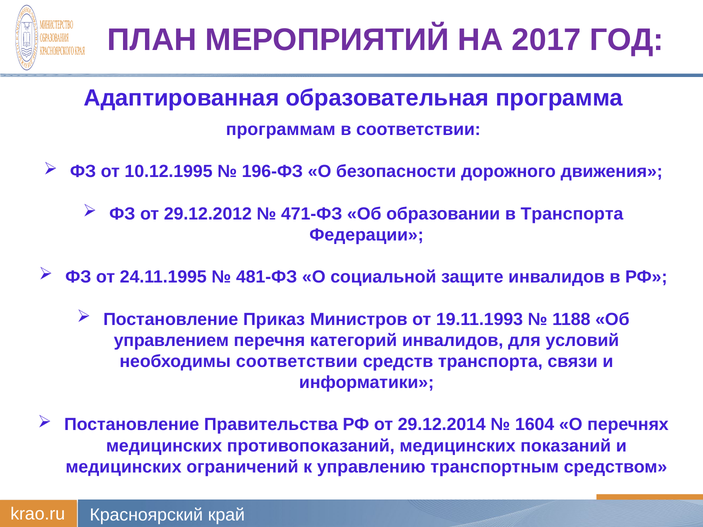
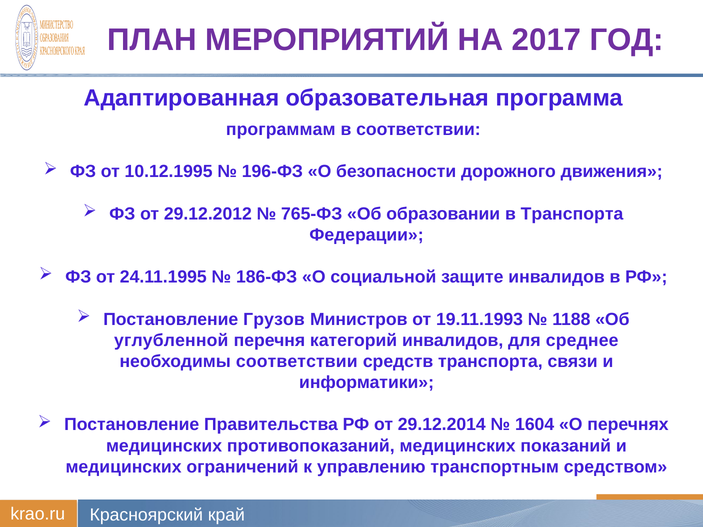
471-ФЗ: 471-ФЗ -> 765-ФЗ (312, 214)
481-ФЗ: 481-ФЗ -> 186-ФЗ (267, 277)
Приказ: Приказ -> Грузов (274, 319)
управлением: управлением -> углубленной (171, 340)
условий: условий -> среднее (582, 340)
